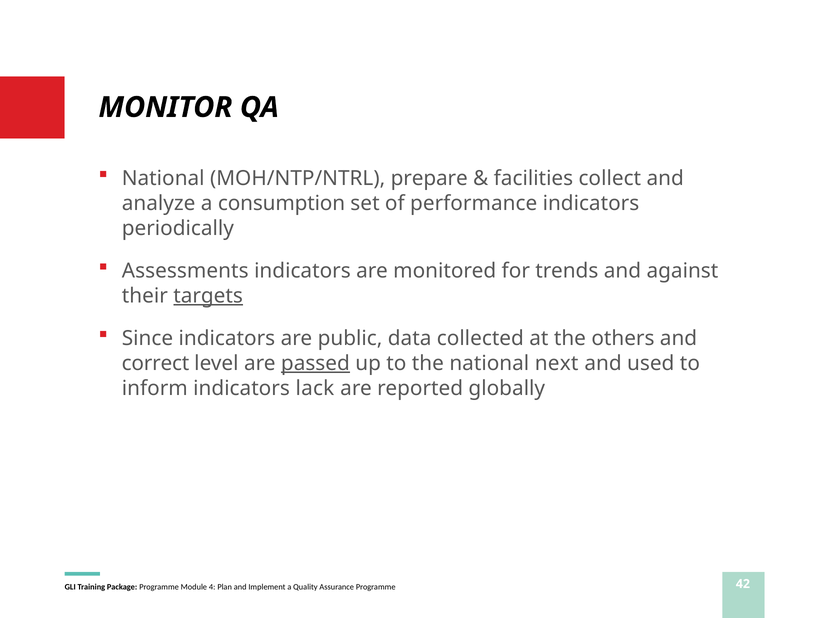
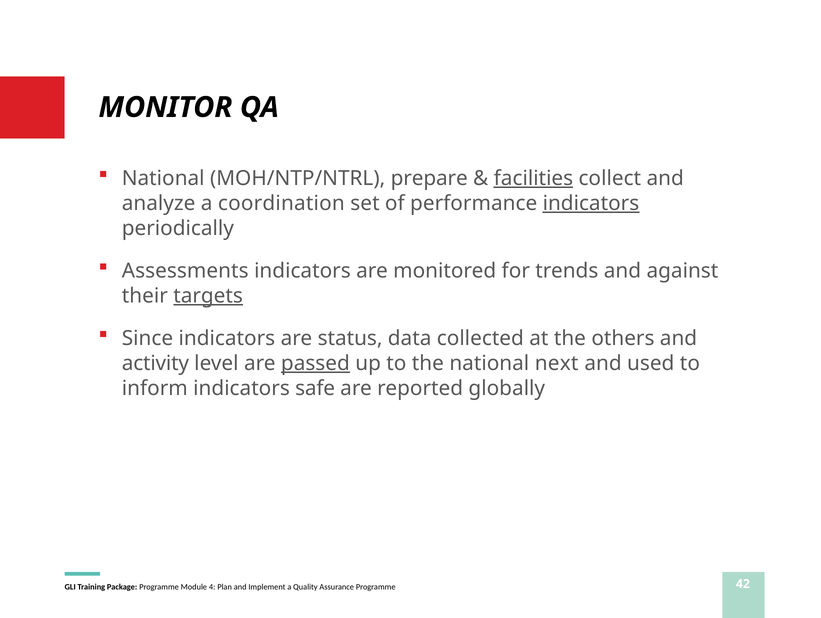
facilities underline: none -> present (533, 178)
consumption: consumption -> coordination (281, 203)
indicators underline: none -> present (591, 203)
public: public -> status (350, 338)
correct: correct -> activity (155, 363)
lack: lack -> safe (315, 388)
